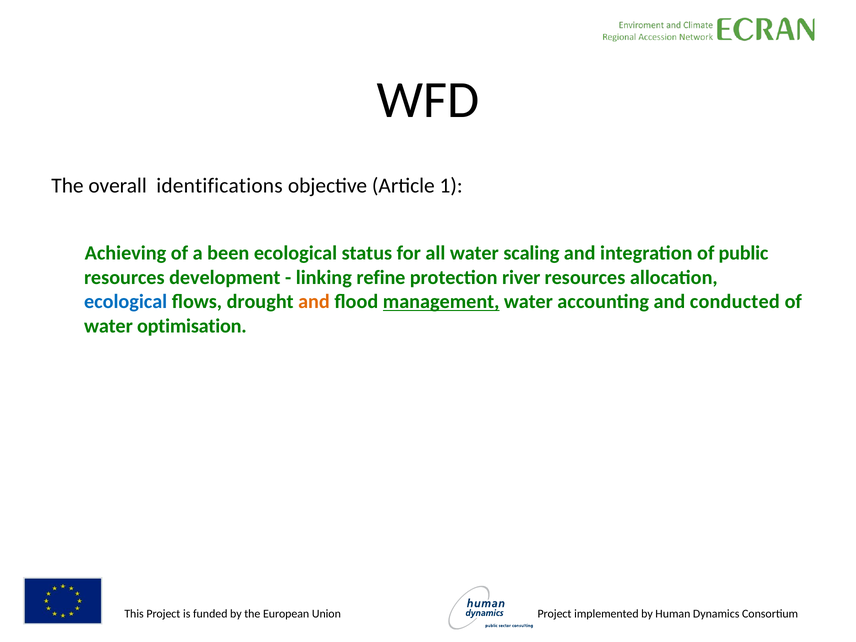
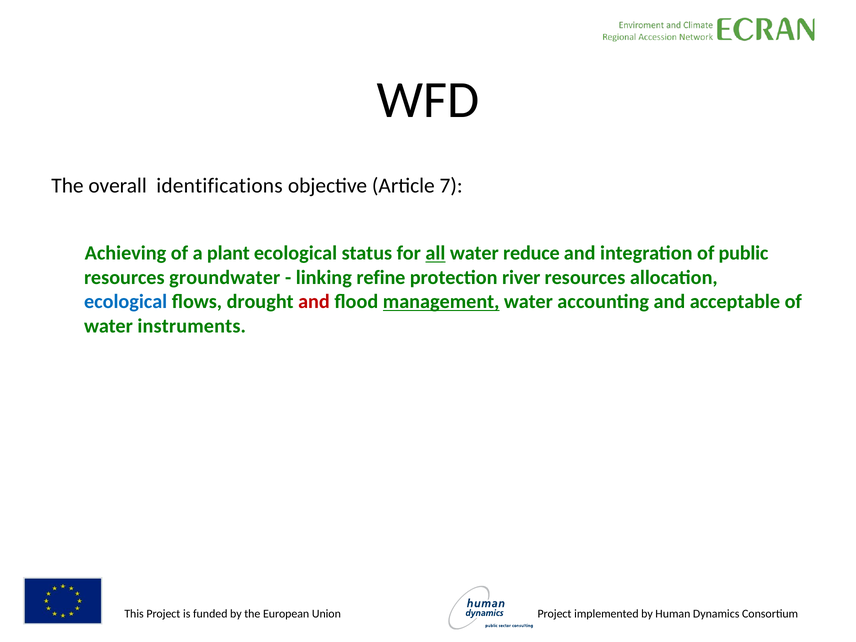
1: 1 -> 7 (451, 186)
been: been -> plant (228, 253)
all underline: none -> present (435, 253)
scaling: scaling -> reduce (531, 253)
development: development -> groundwater (225, 278)
and colour: orange -> red (314, 302)
conducted: conducted -> acceptable (735, 302)
optimisation: optimisation -> instruments (192, 326)
